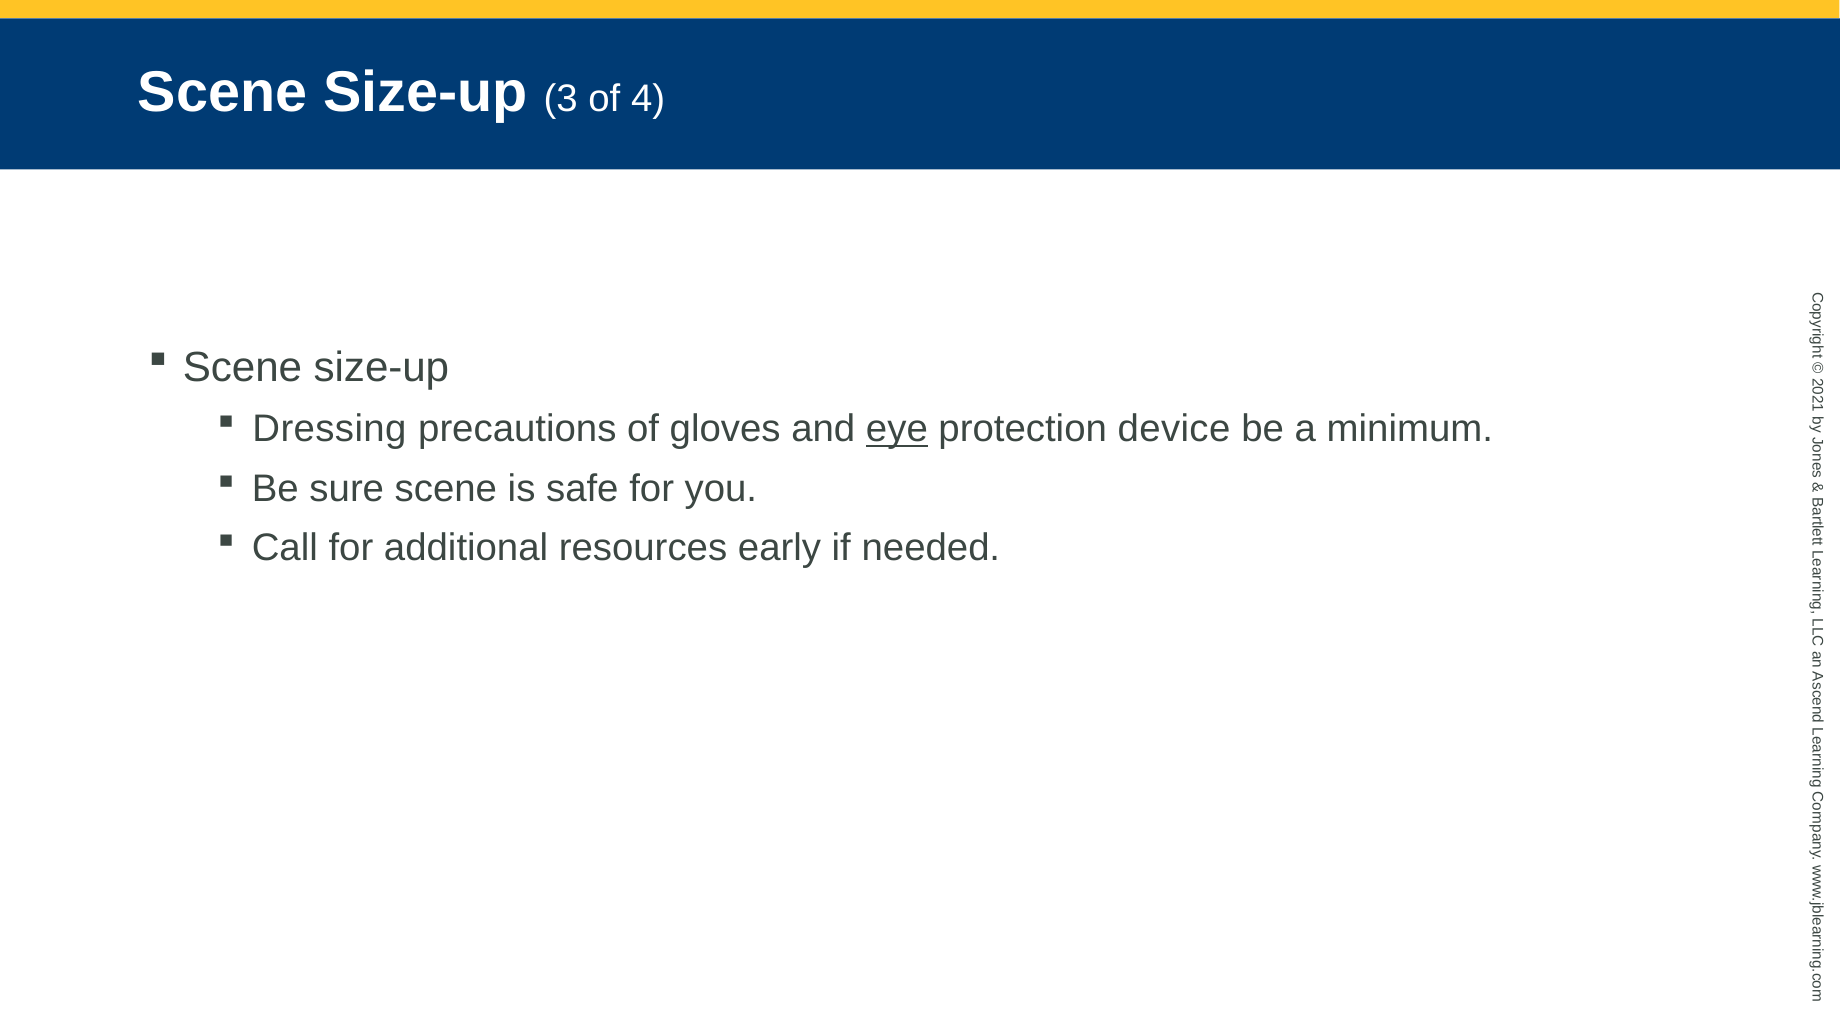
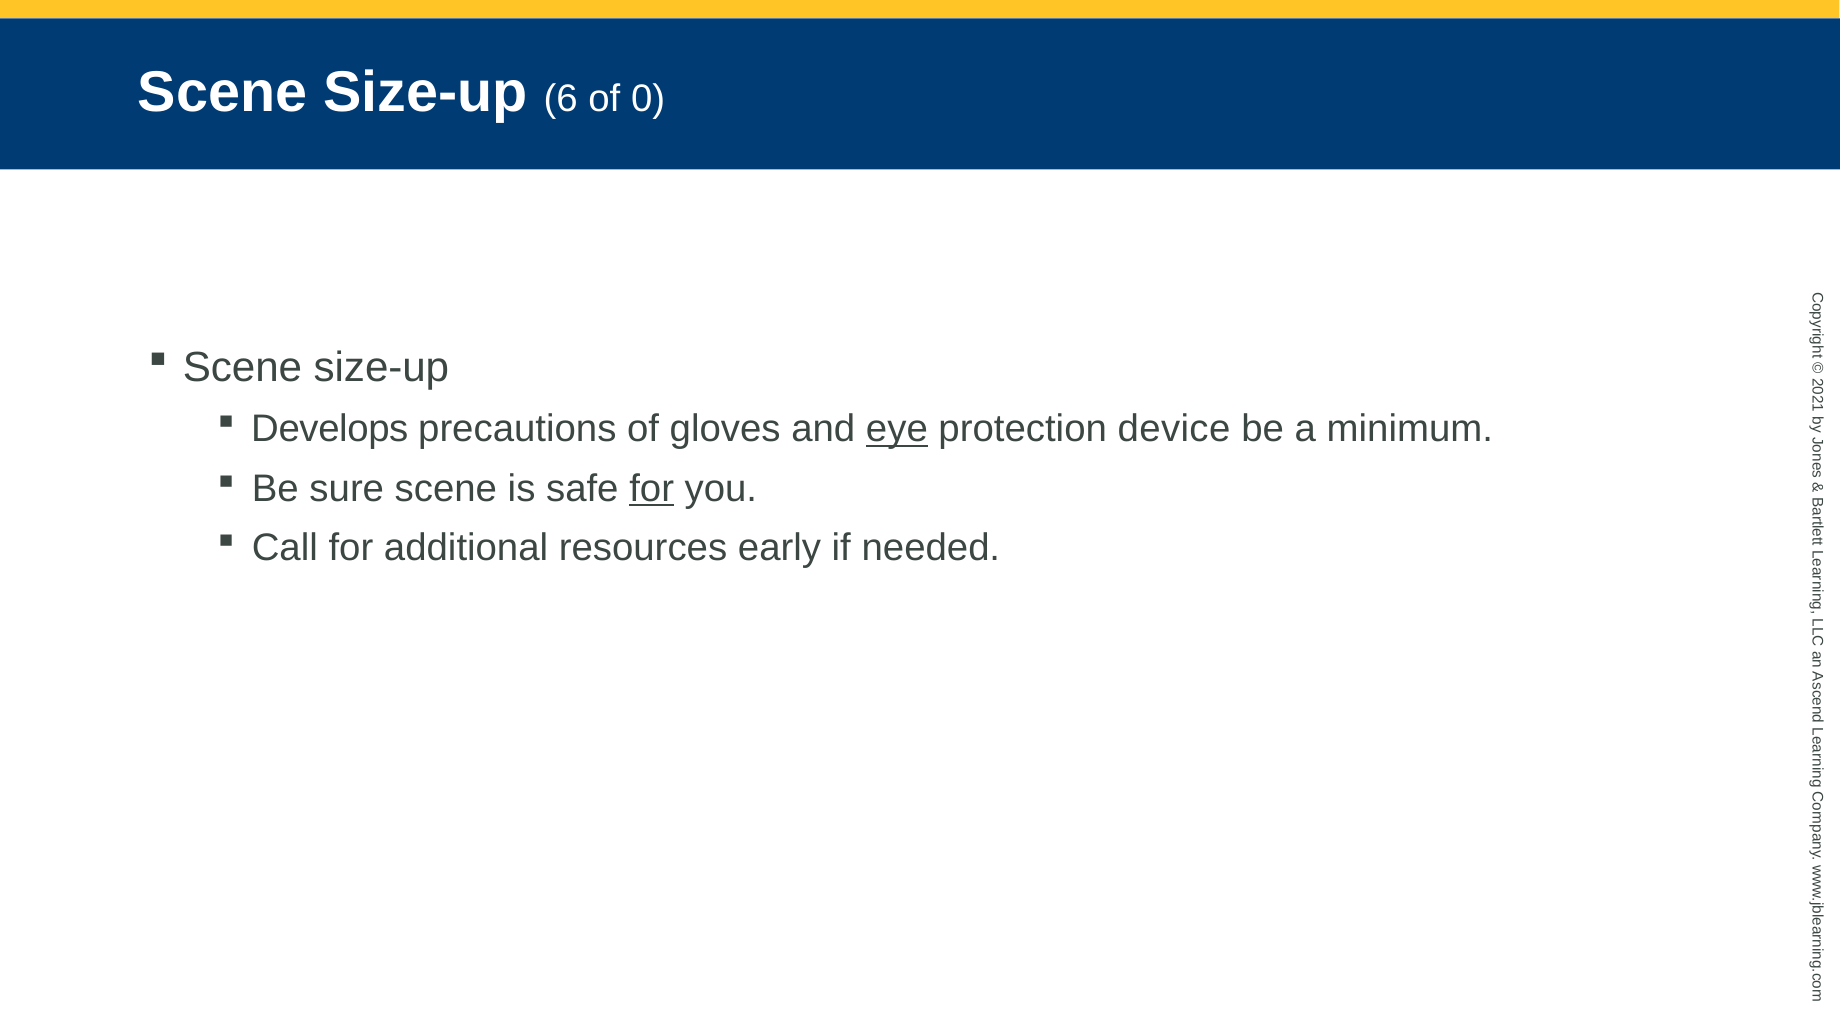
3: 3 -> 6 (561, 99)
of 4: 4 -> 0 (648, 99)
Dressing: Dressing -> Develops (330, 429)
for underline: none -> present (652, 489)
